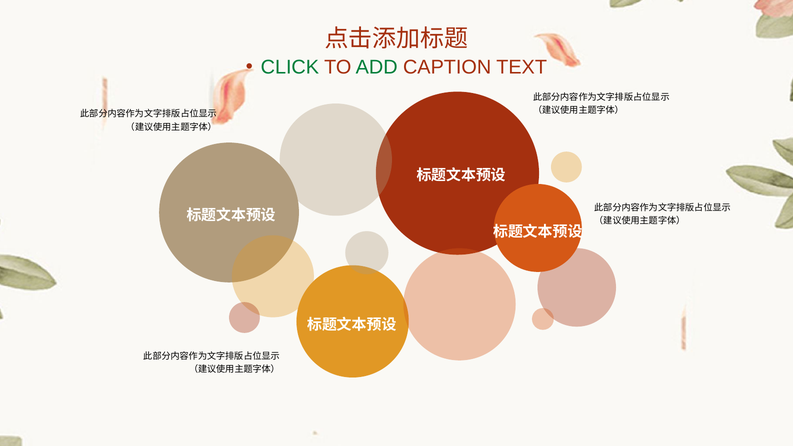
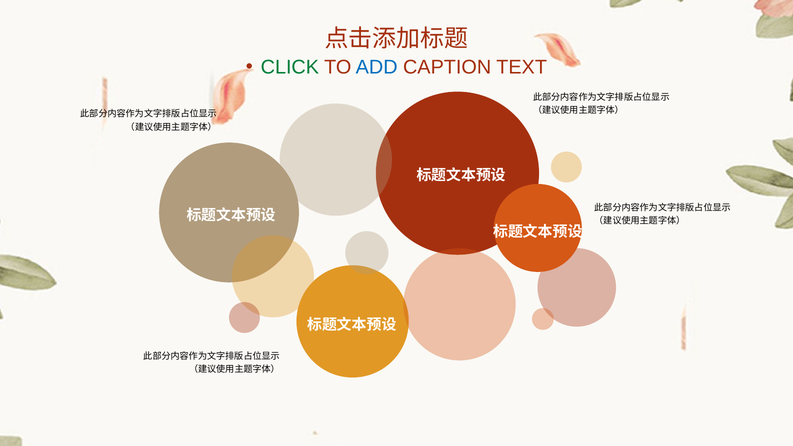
ADD colour: green -> blue (377, 67)
